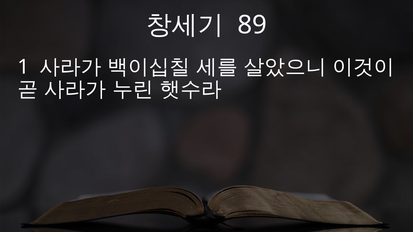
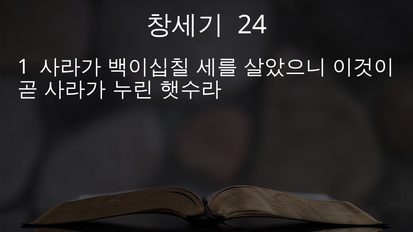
89: 89 -> 24 (252, 25)
